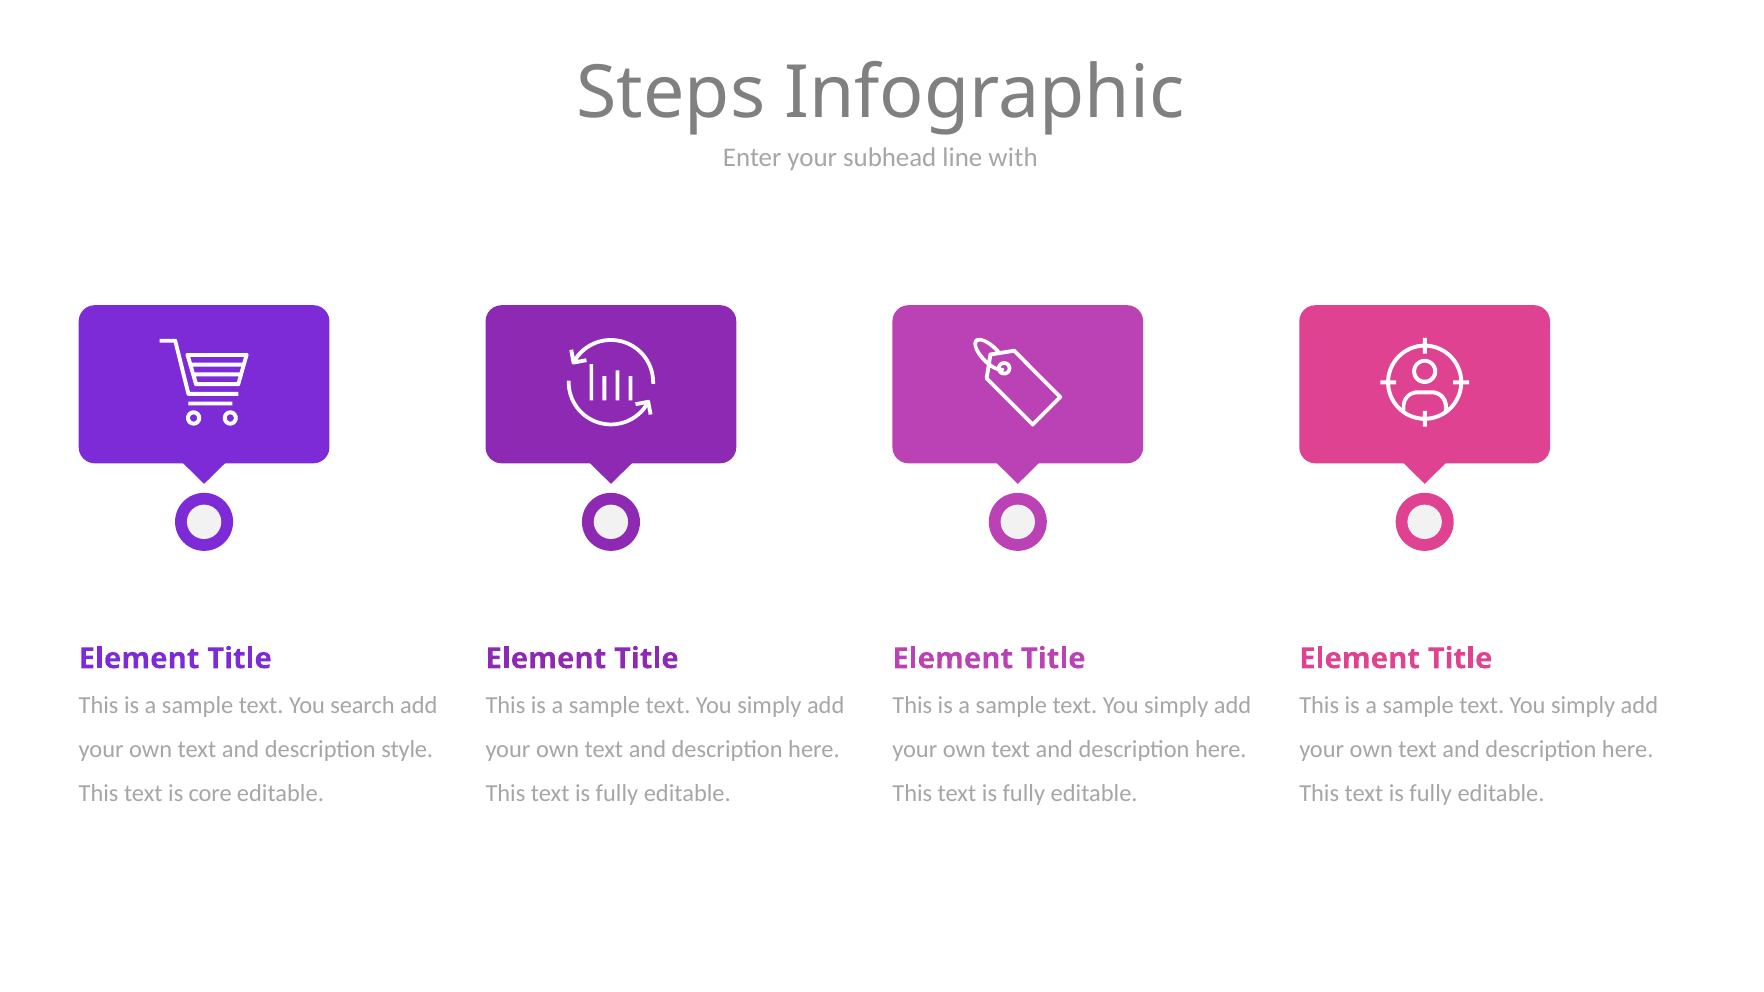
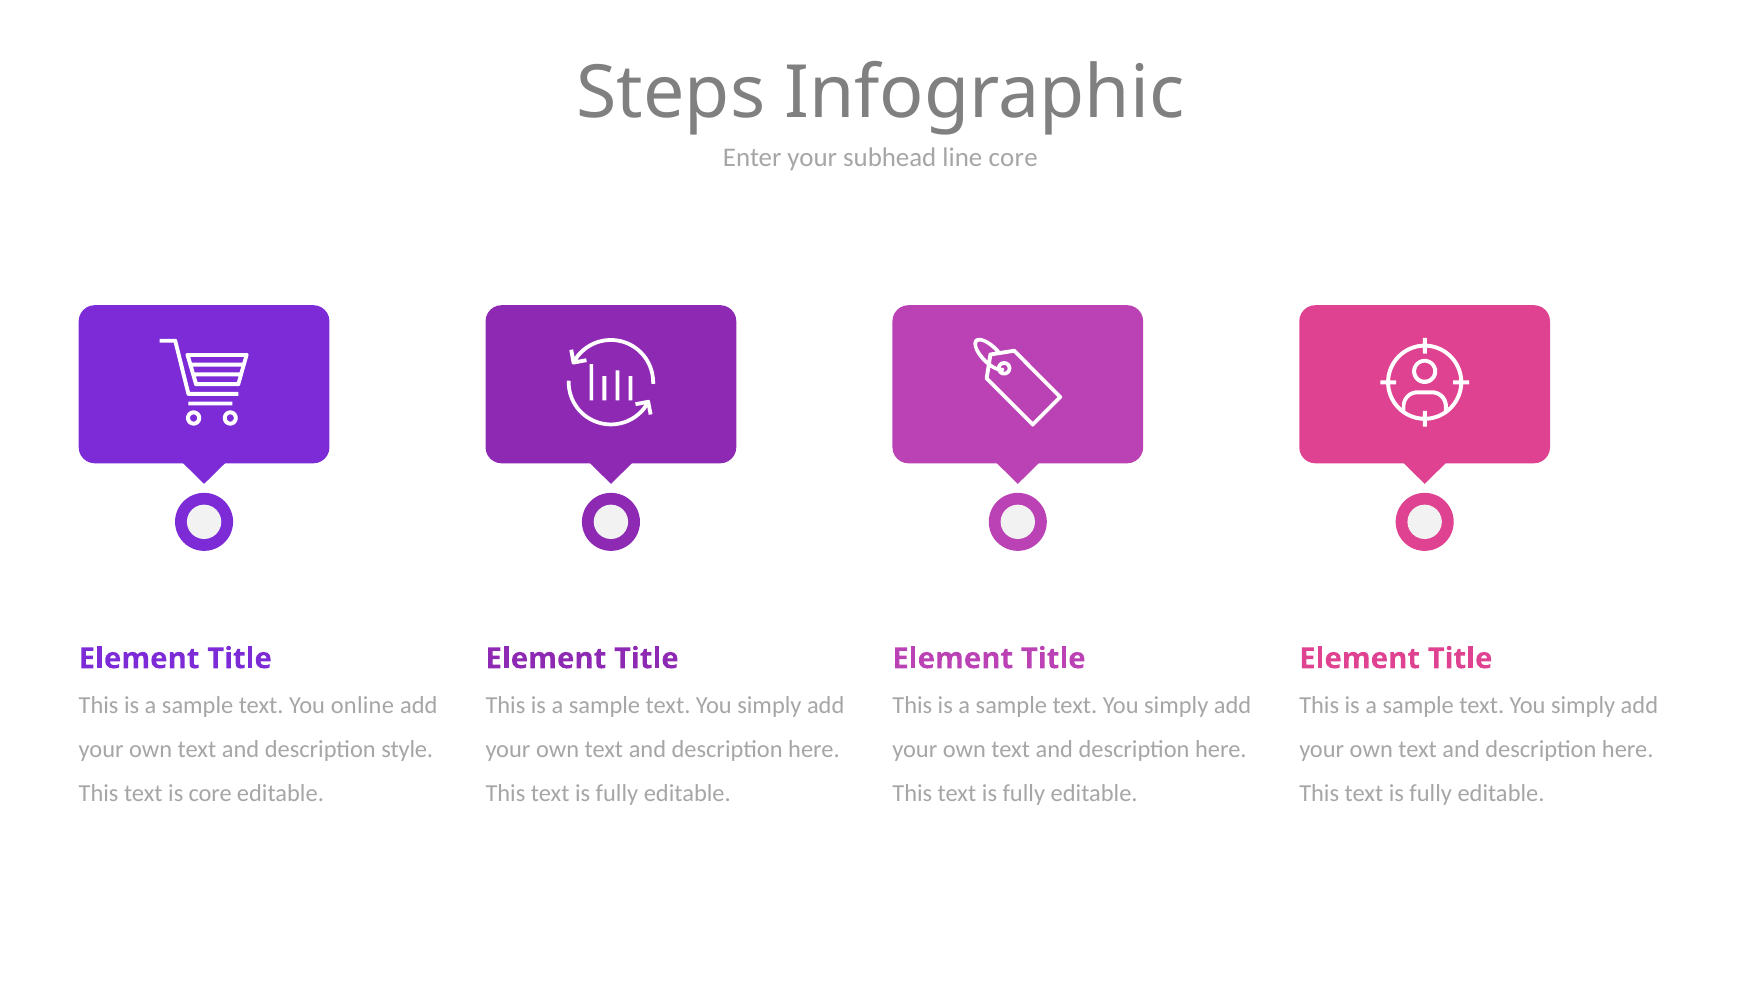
line with: with -> core (1013, 157)
search: search -> online (362, 705)
